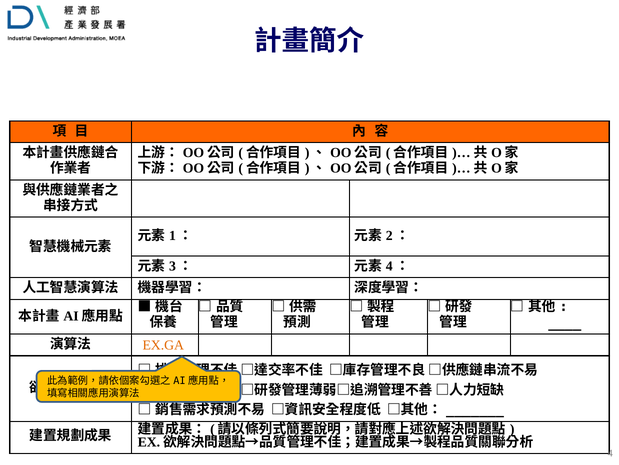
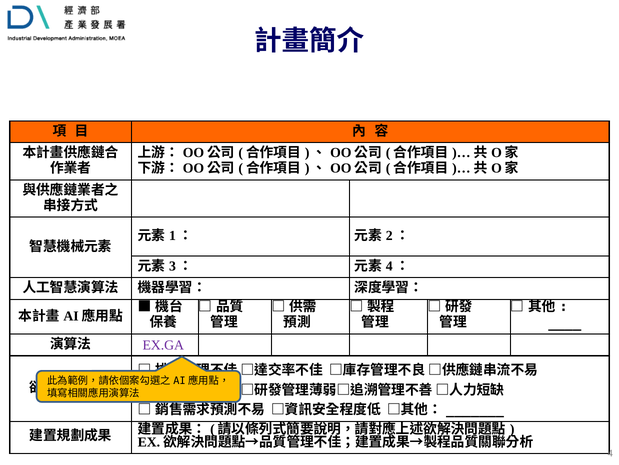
EX.GA colour: orange -> purple (163, 345)
